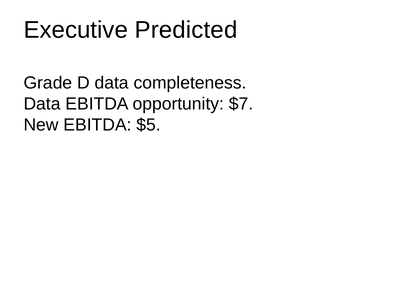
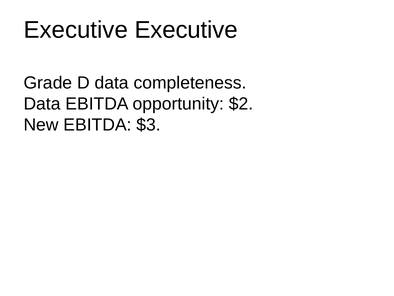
Executive Predicted: Predicted -> Executive (186, 30)
$7: $7 -> $2 (241, 104)
$5: $5 -> $3 (149, 125)
